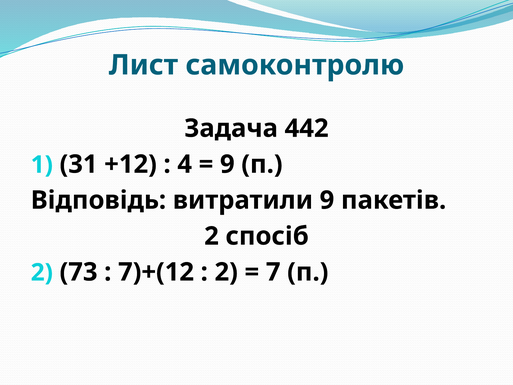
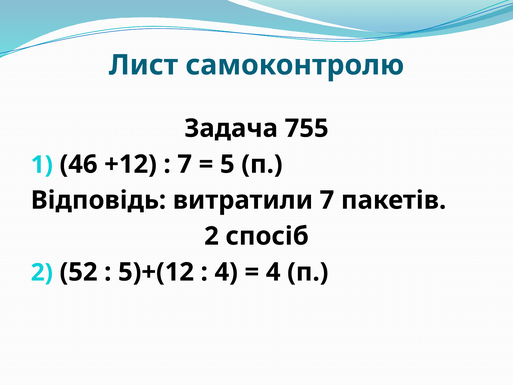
442: 442 -> 755 (307, 128)
31: 31 -> 46 (79, 164)
4: 4 -> 7 (185, 164)
9: 9 -> 5 (227, 164)
витратили 9: 9 -> 7 (327, 200)
73: 73 -> 52 (79, 272)
7)+(12: 7)+(12 -> 5)+(12 (156, 272)
2: 2 -> 4 (226, 272)
7: 7 -> 4 (273, 272)
